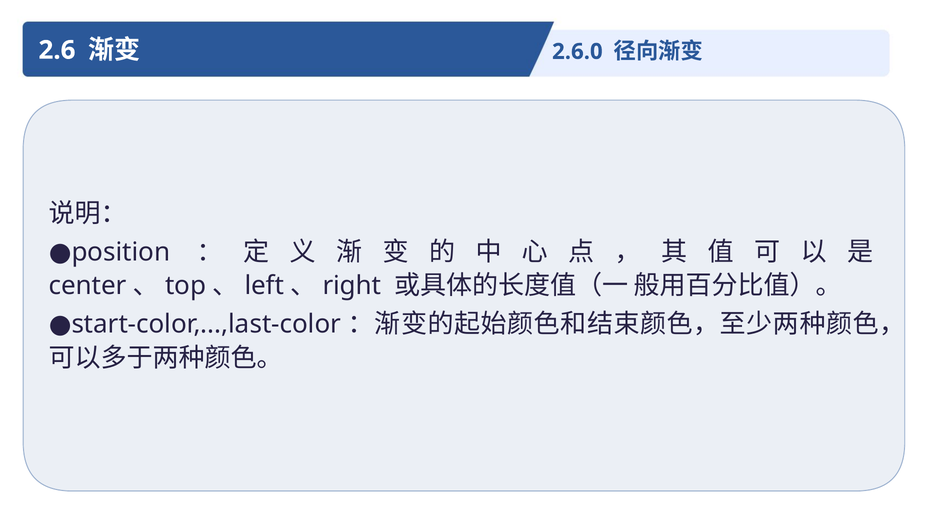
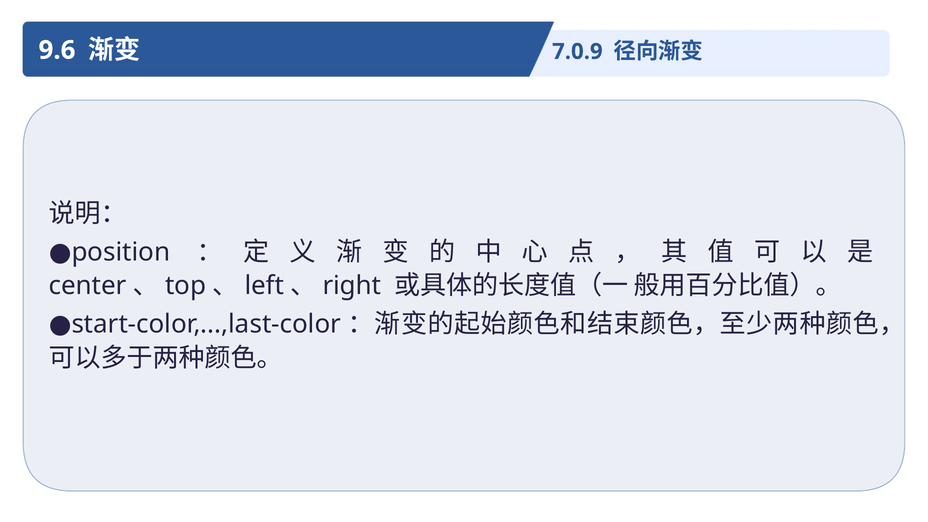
2.6: 2.6 -> 9.6 (57, 50)
2.6.0: 2.6.0 -> 7.0.9 (577, 52)
